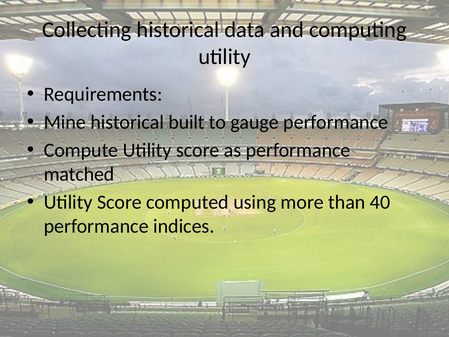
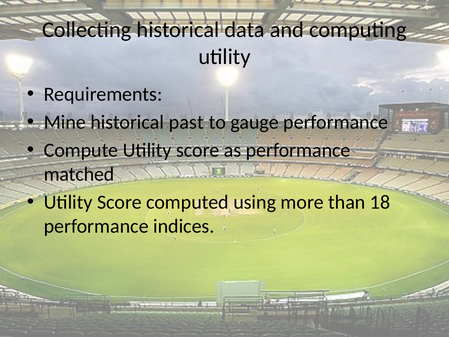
built: built -> past (186, 122)
40: 40 -> 18 (380, 202)
